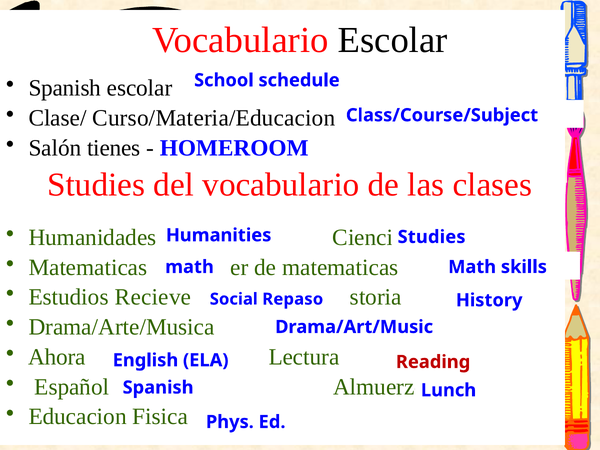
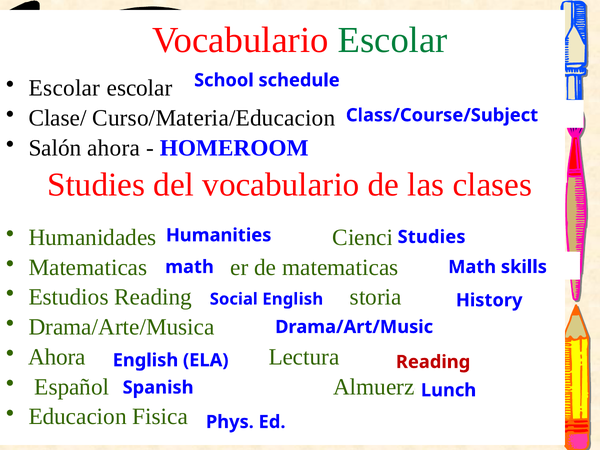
Escolar colour: black -> green (393, 40)
Spanish: Spanish -> Escolar (65, 88)
Salón tienes: tienes -> ahora (114, 148)
Estudios Recieve: Recieve -> Reading (153, 297)
Social Repaso: Repaso -> English (293, 299)
